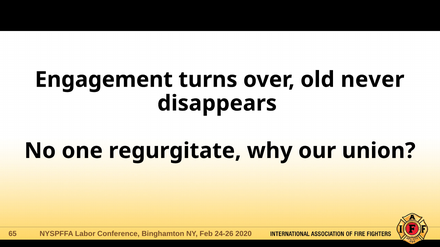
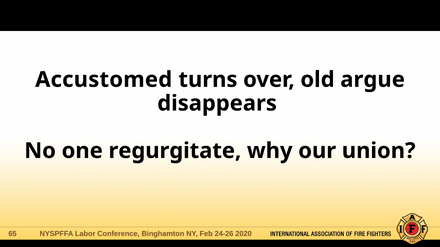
Engagement: Engagement -> Accustomed (104, 80)
never: never -> argue (373, 80)
